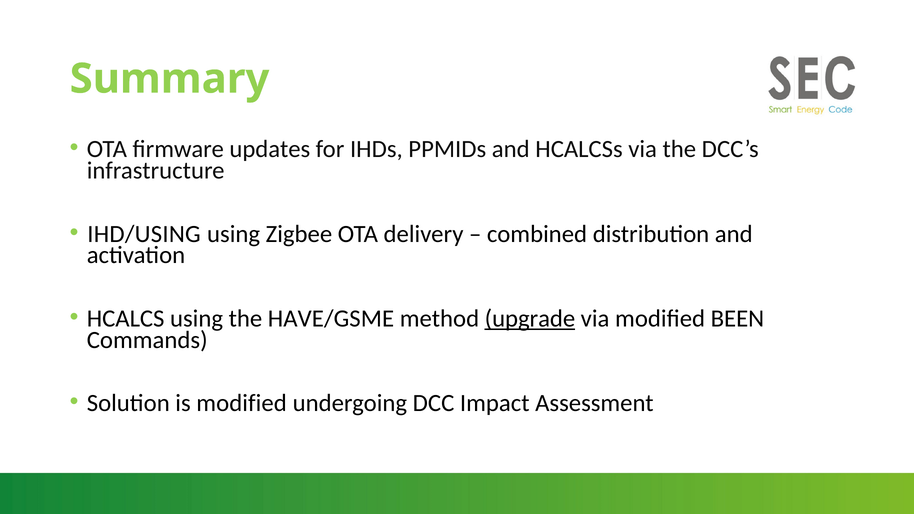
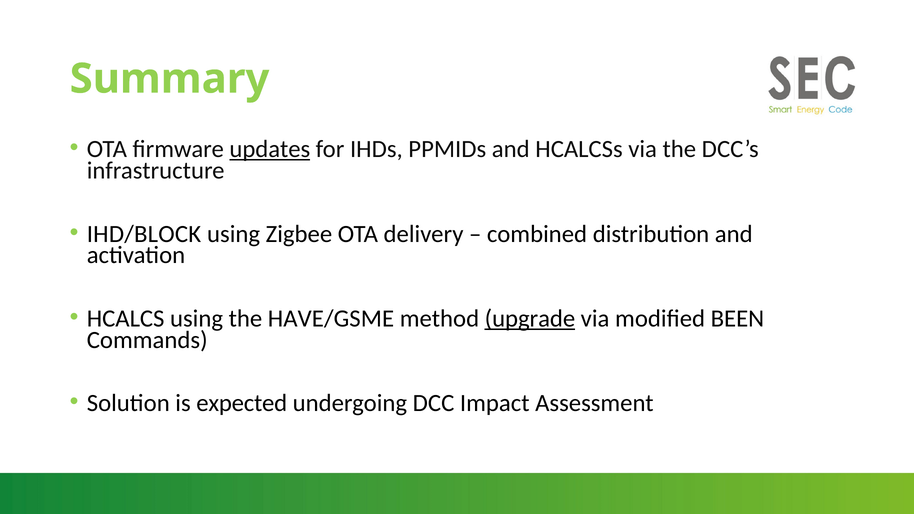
updates underline: none -> present (270, 149)
IHD/USING: IHD/USING -> IHD/BLOCK (144, 234)
is modified: modified -> expected (242, 403)
